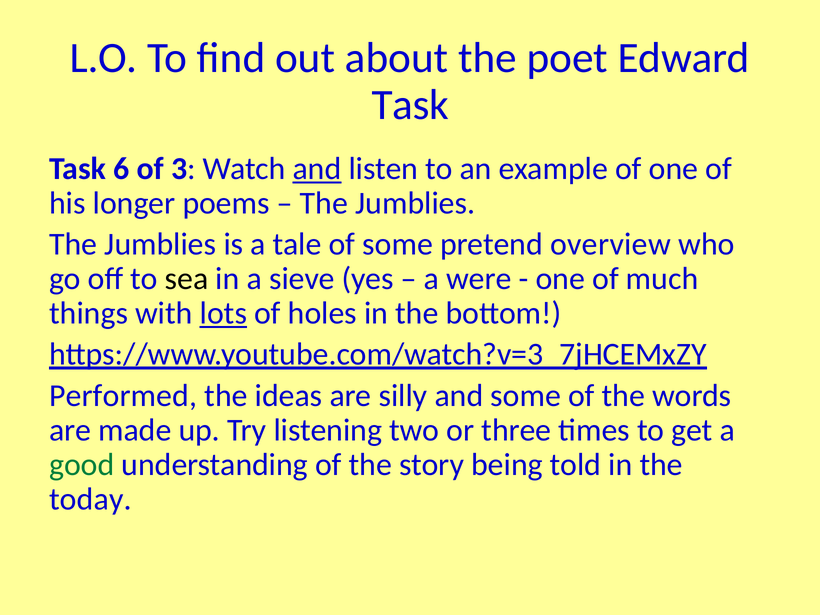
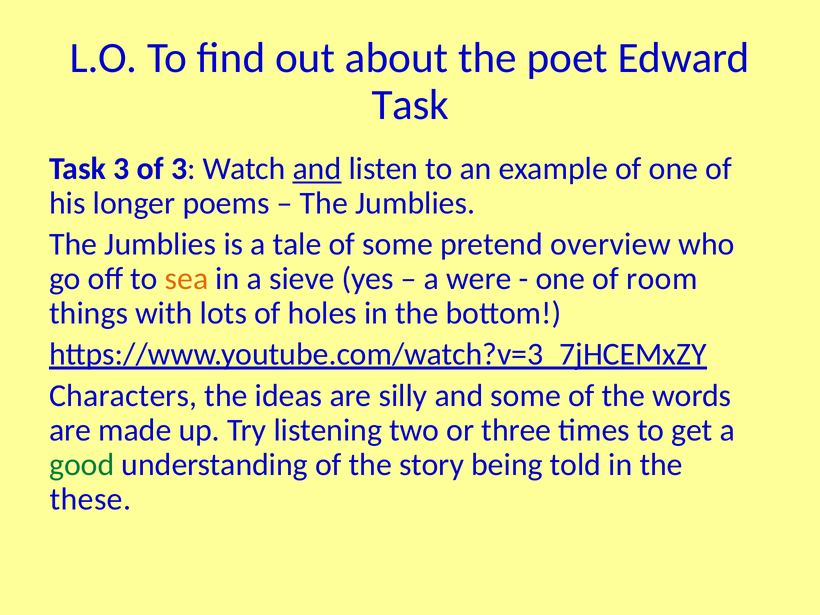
Task 6: 6 -> 3 (121, 169)
sea colour: black -> orange (187, 279)
much: much -> room (662, 279)
lots underline: present -> none (223, 313)
Performed: Performed -> Characters (123, 396)
today: today -> these (90, 499)
